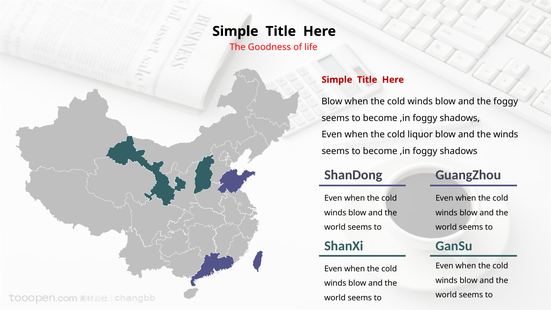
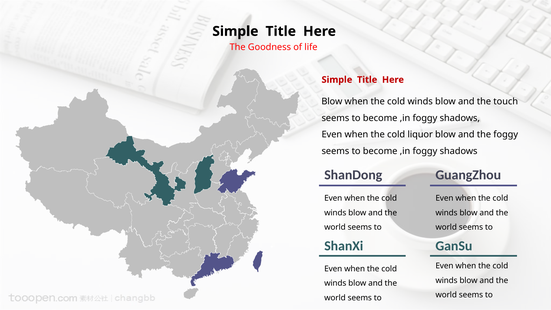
the foggy: foggy -> touch (506, 102)
the winds: winds -> foggy (506, 135)
